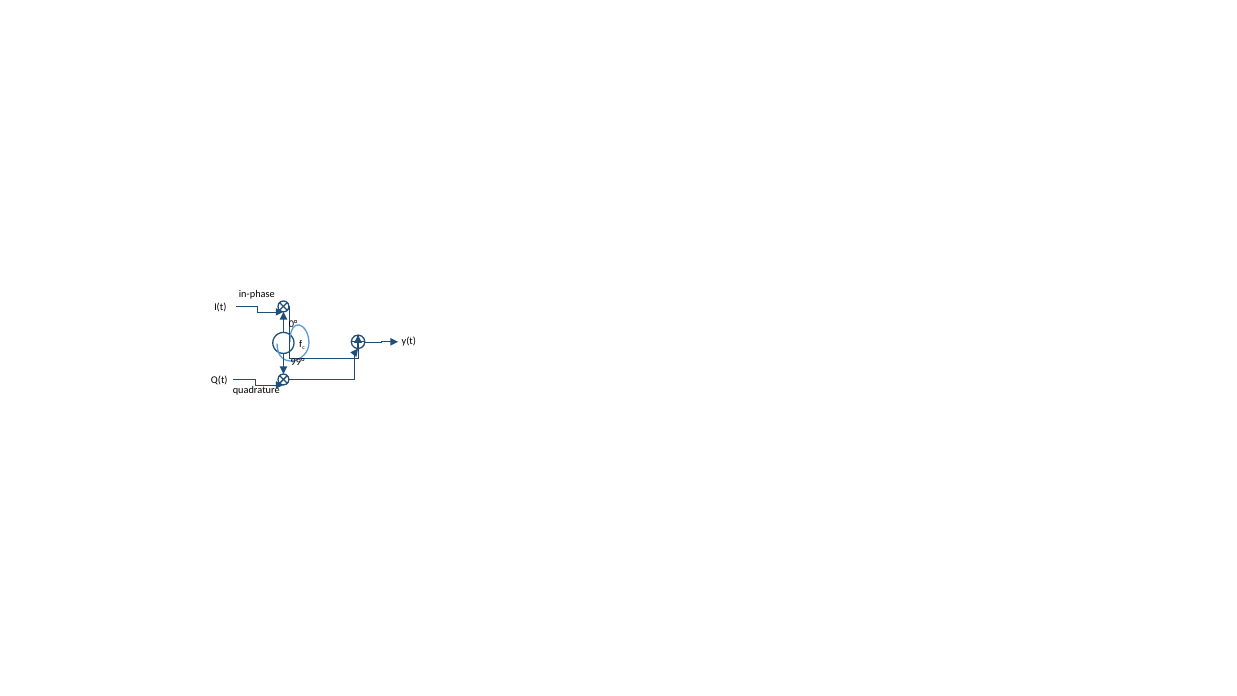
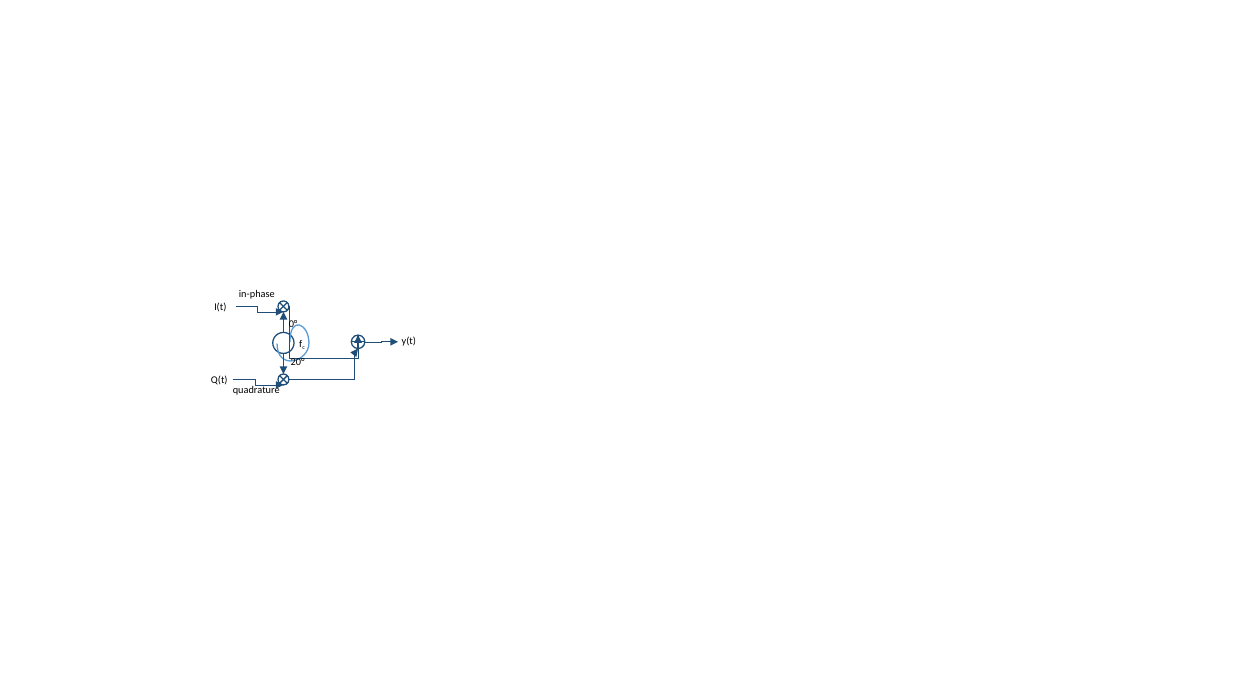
99°: 99° -> 20° (298, 362)
